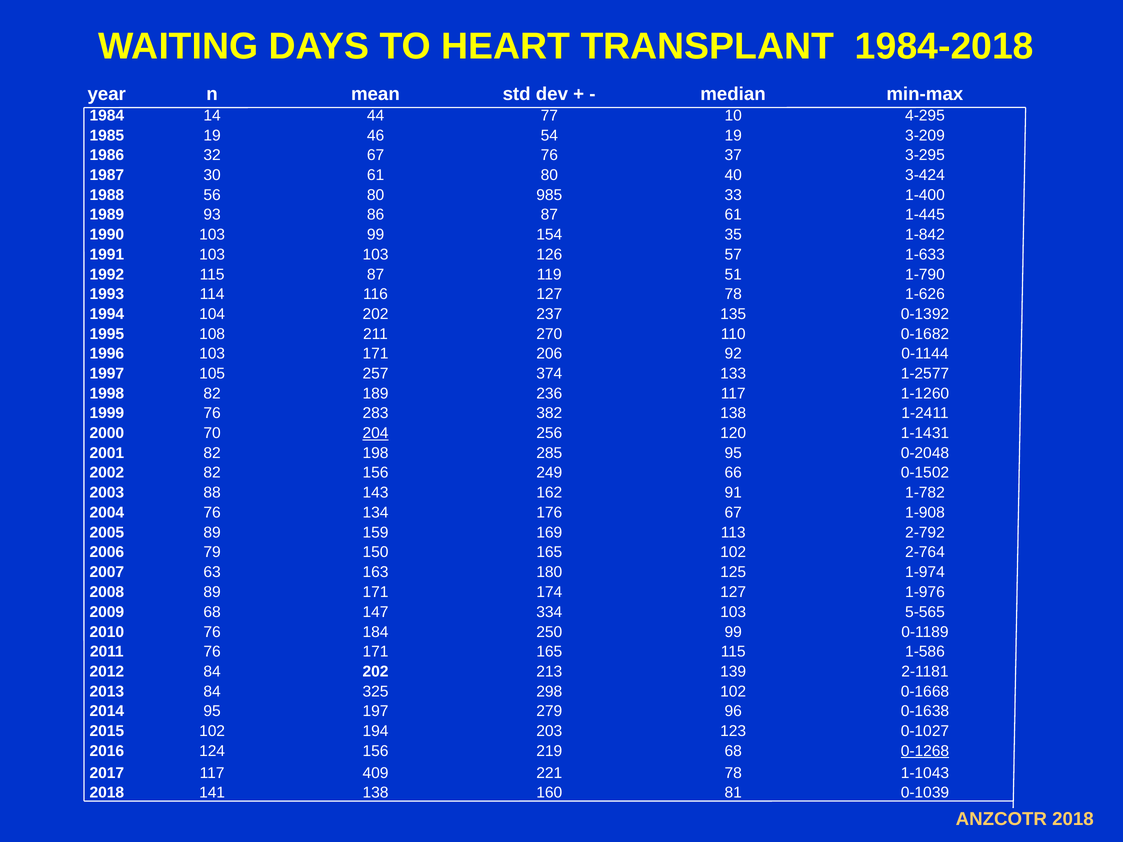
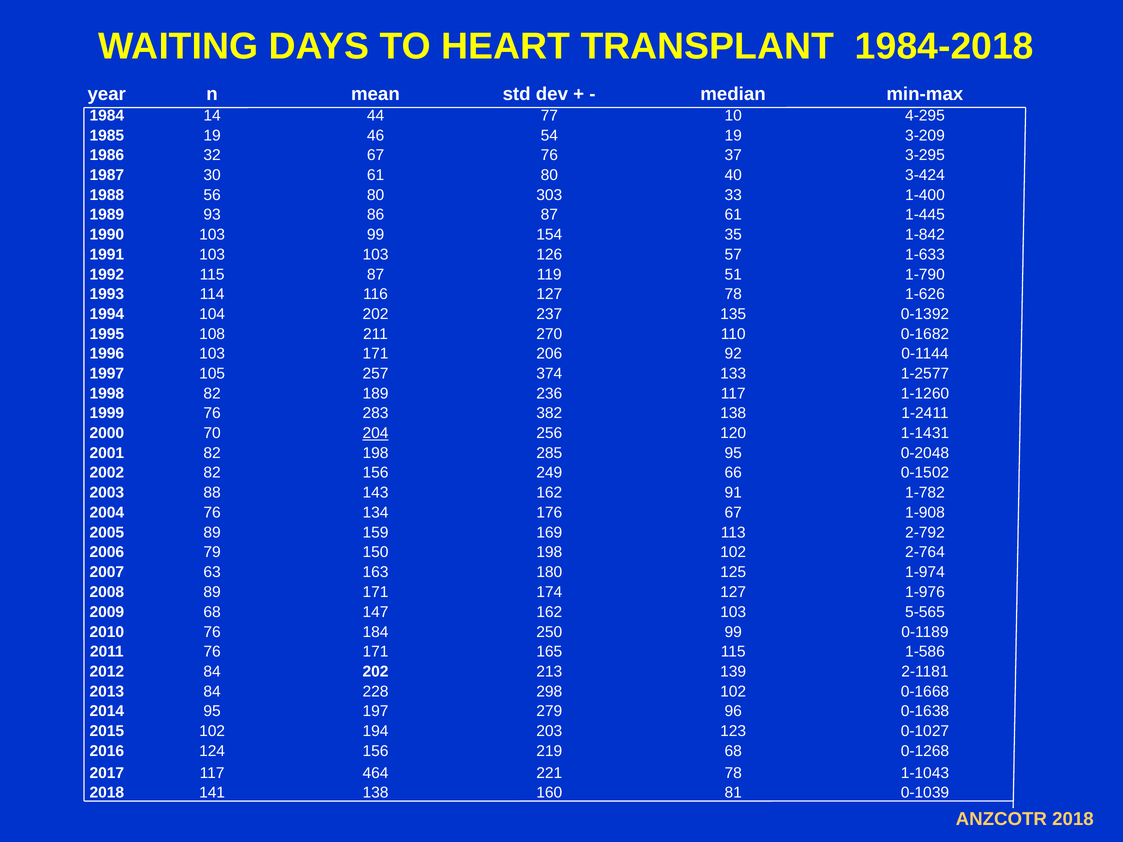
985: 985 -> 303 (549, 195)
150 165: 165 -> 198 (549, 552)
147 334: 334 -> 162 (549, 612)
325: 325 -> 228 (376, 692)
0-1268 underline: present -> none (925, 751)
409: 409 -> 464 (376, 773)
